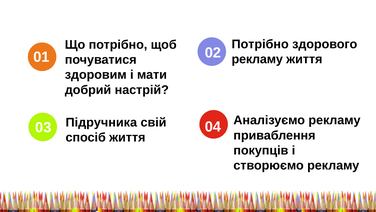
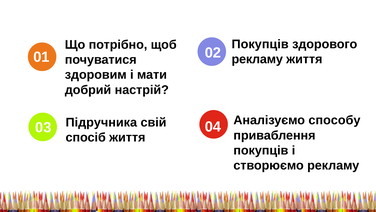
Потрібно: Потрібно -> Покупців (260, 44)
Аналізуємо рекламу: рекламу -> способу (334, 120)
